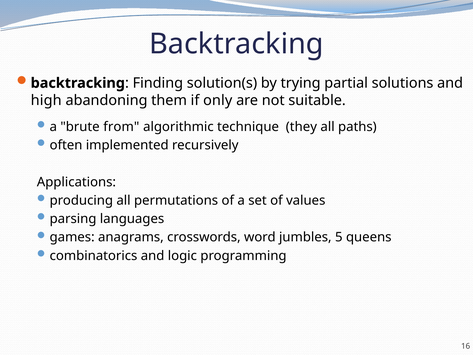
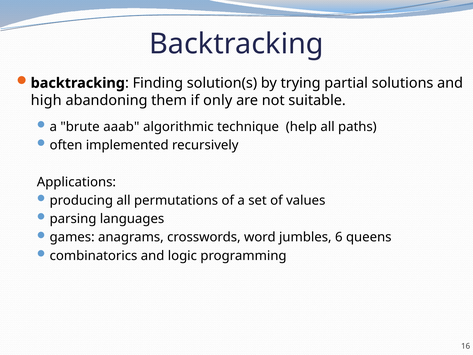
from: from -> aaab (121, 127)
they: they -> help (301, 127)
5: 5 -> 6 (339, 237)
